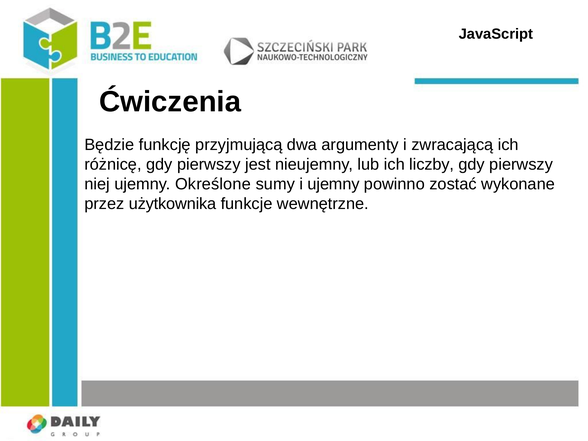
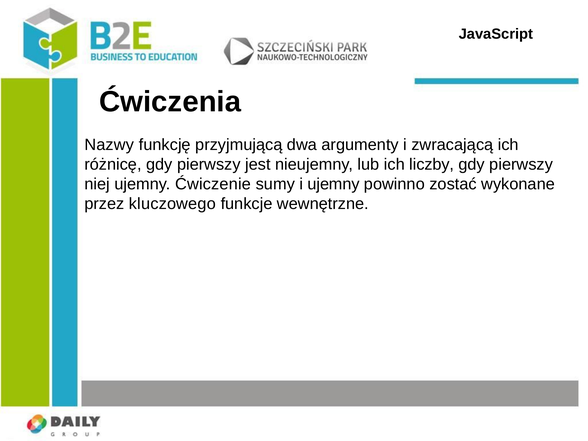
Będzie: Będzie -> Nazwy (109, 145)
Określone: Określone -> Ćwiczenie (213, 184)
użytkownika: użytkownika -> kluczowego (172, 204)
